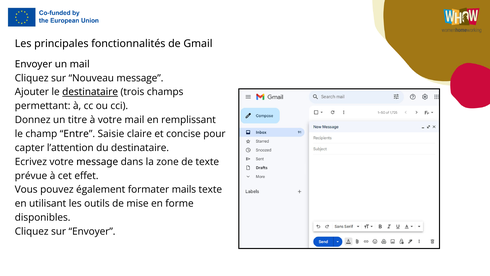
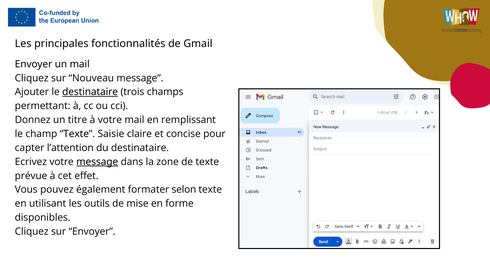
Entre: Entre -> Texte (76, 134)
message underline: none -> present (97, 162)
mails: mails -> selon (184, 189)
